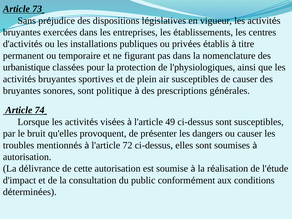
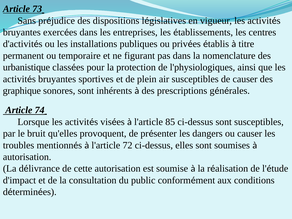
bruyantes: bruyantes -> graphique (22, 91)
politique: politique -> inhérents (114, 91)
49: 49 -> 85 (170, 122)
